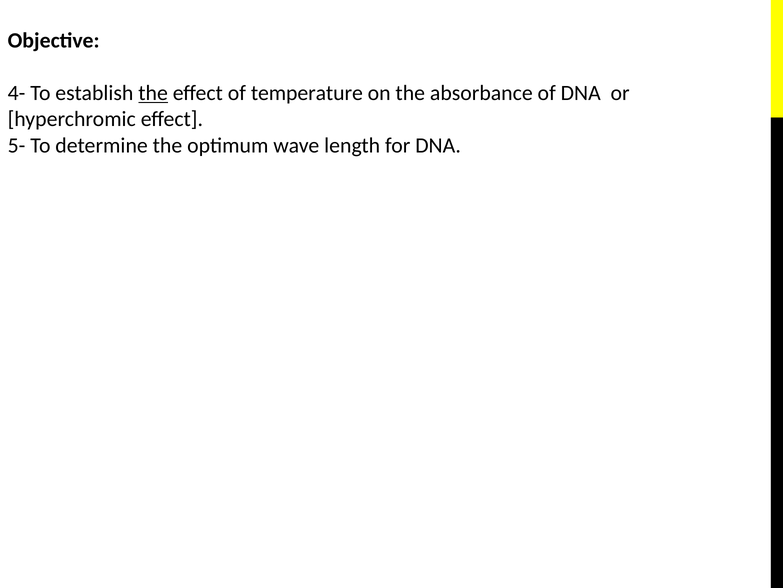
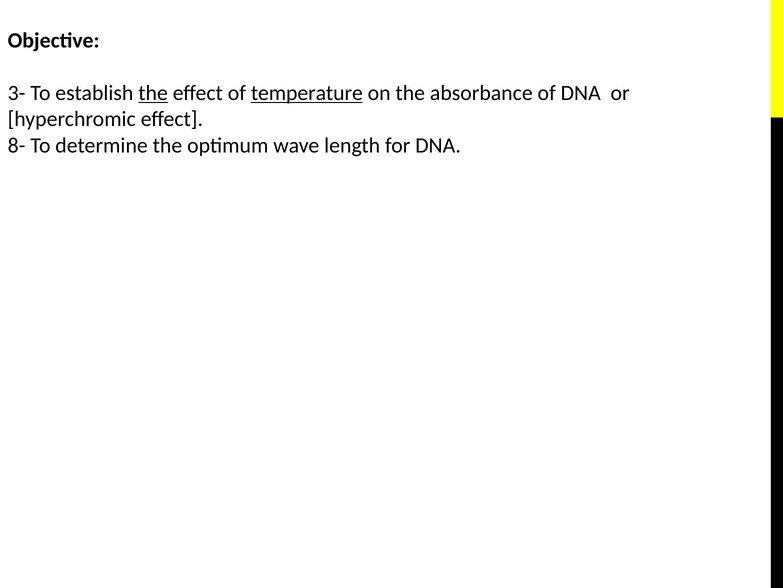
4-: 4- -> 3- (17, 93)
temperature underline: none -> present (307, 93)
5-: 5- -> 8- (17, 145)
